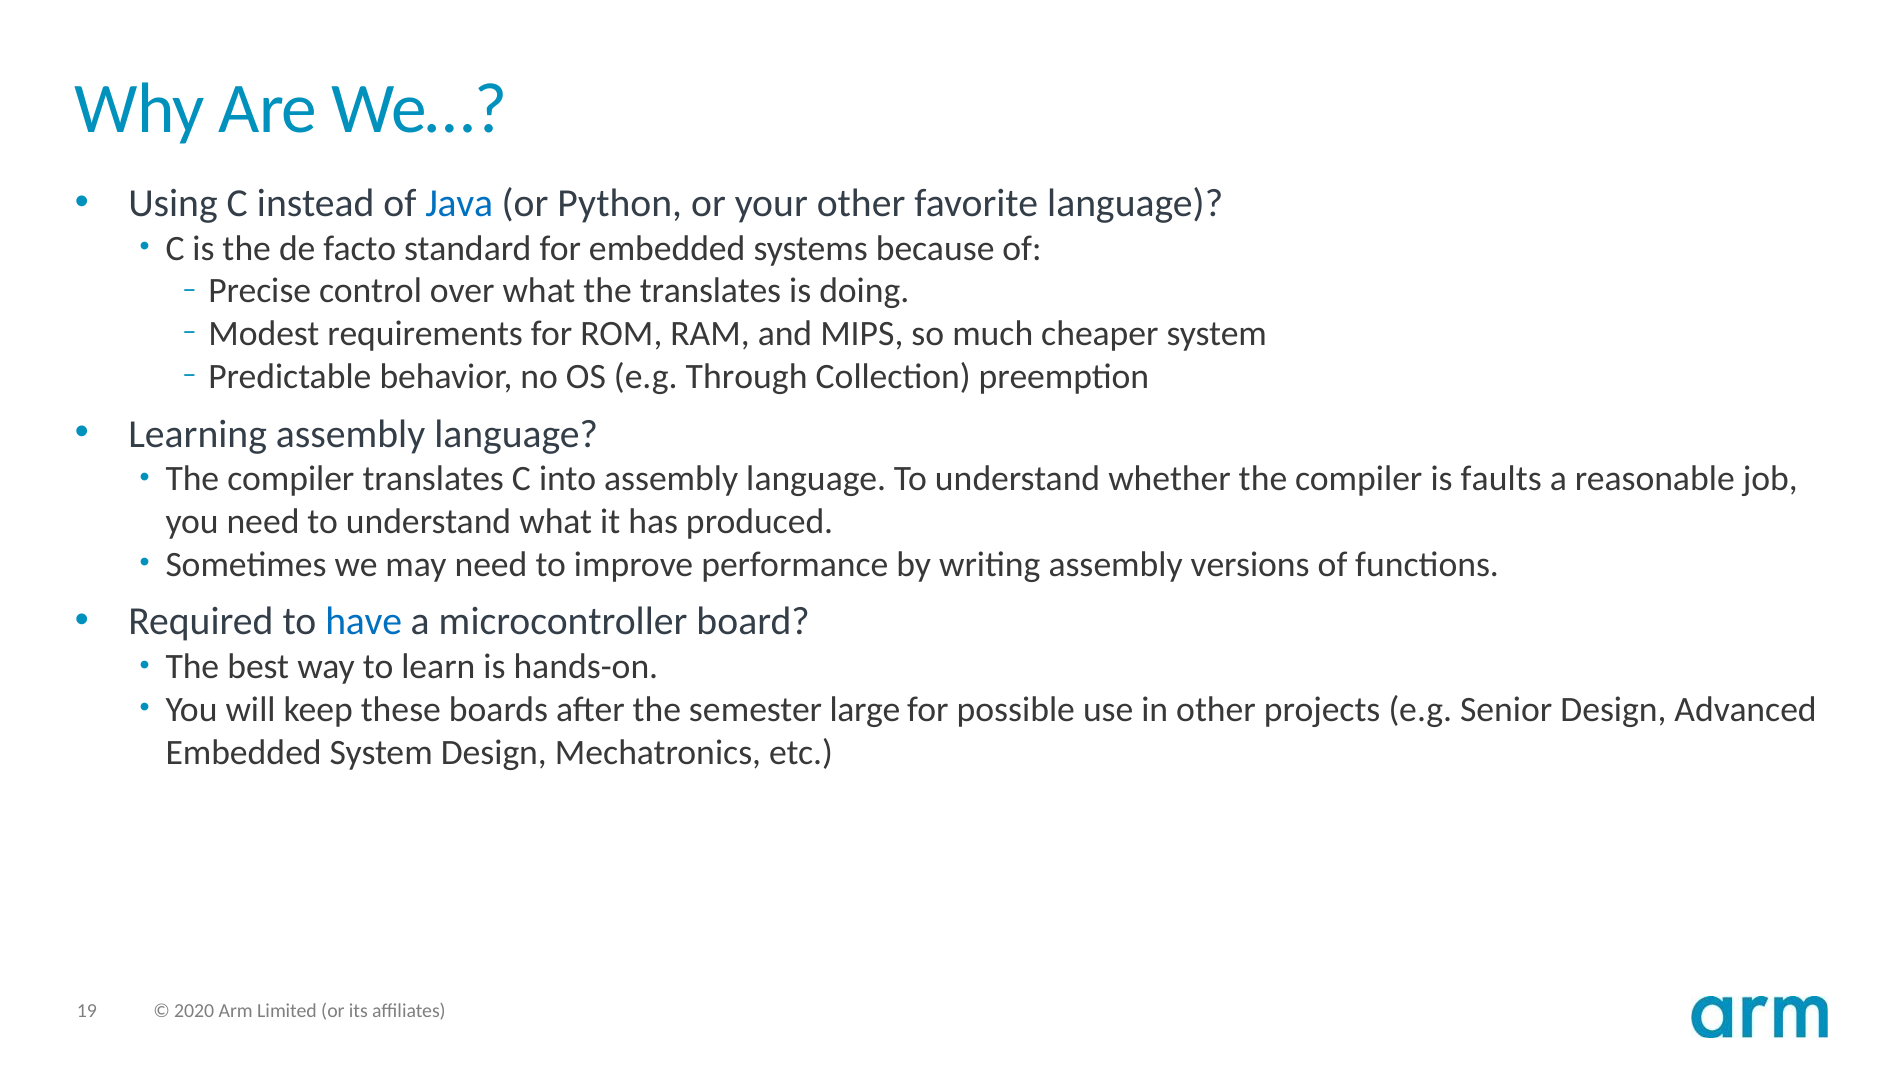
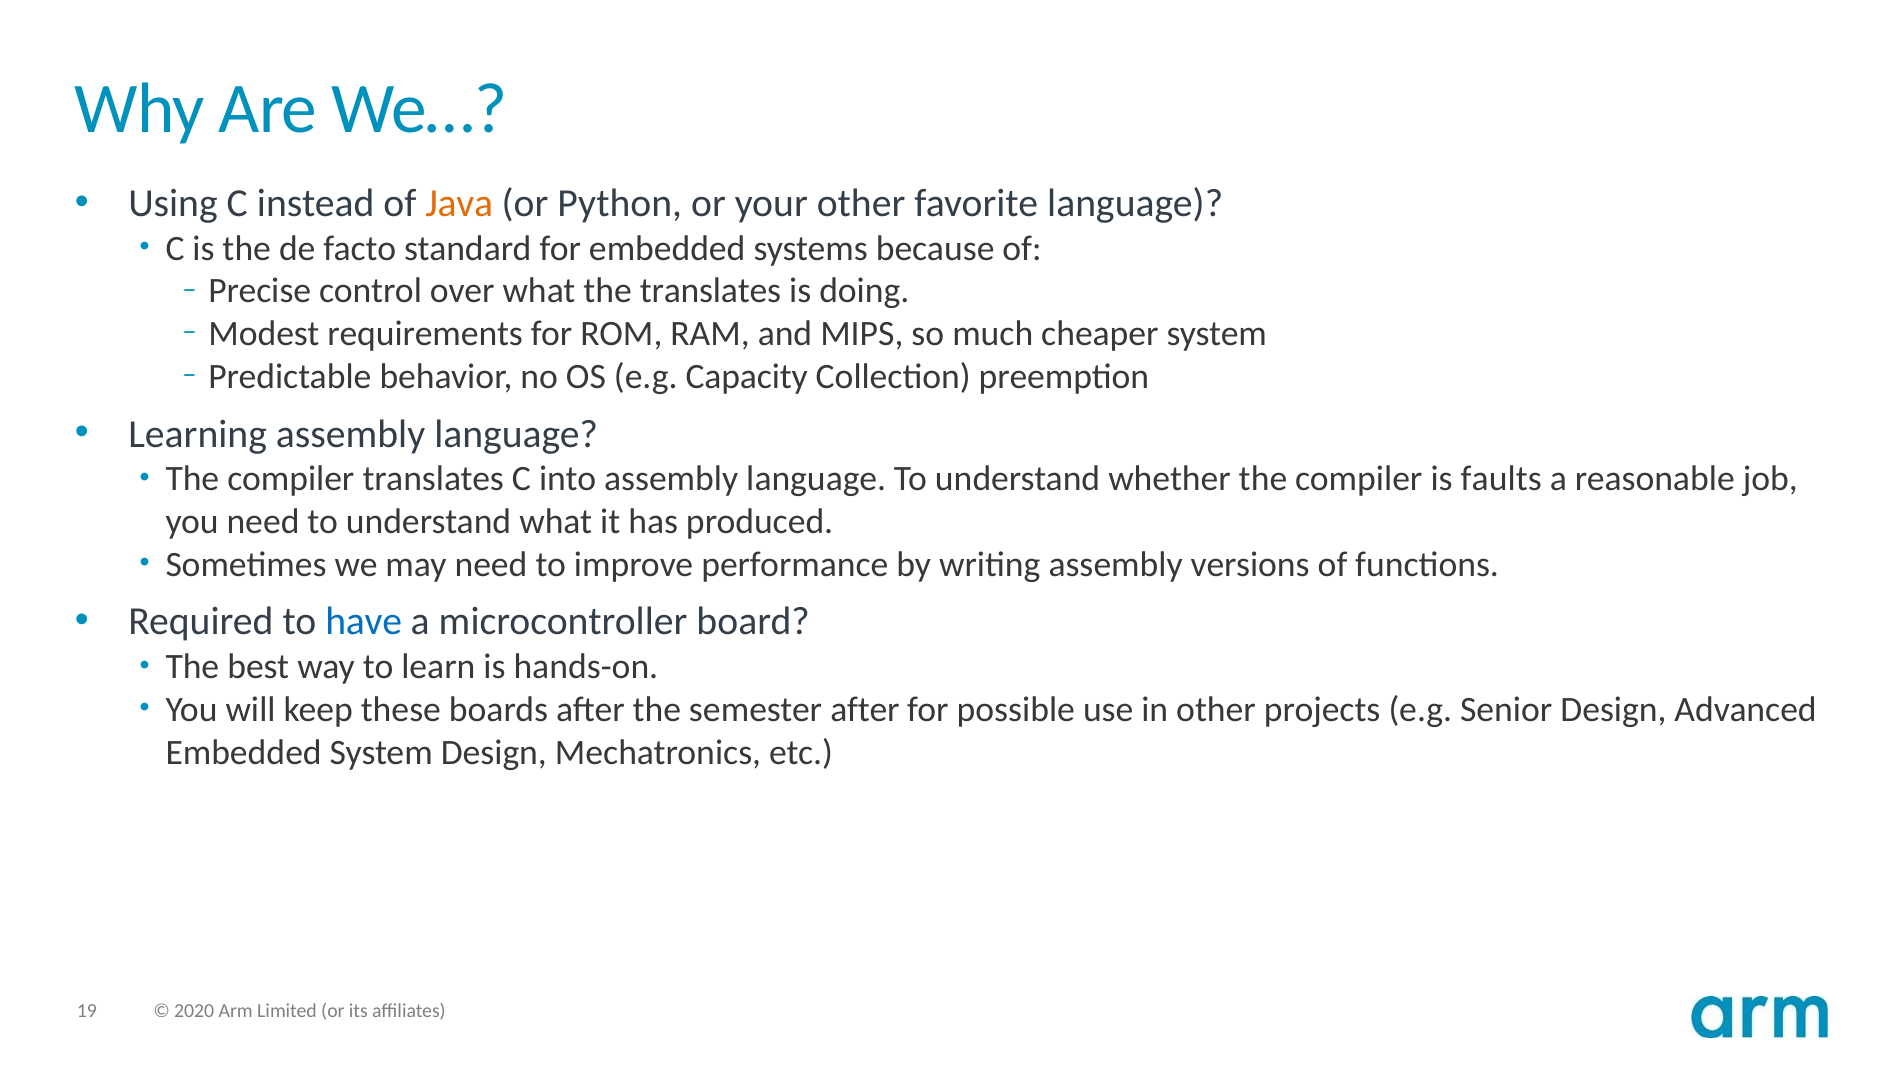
Java colour: blue -> orange (459, 203)
Through: Through -> Capacity (747, 377)
semester large: large -> after (865, 710)
